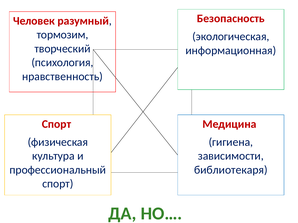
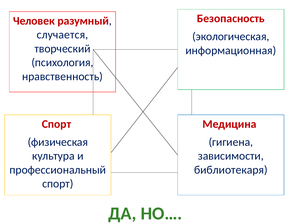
тормозим: тормозим -> случается (62, 35)
